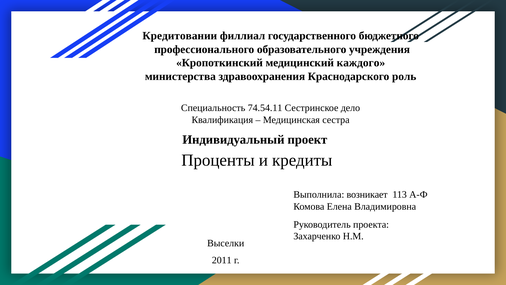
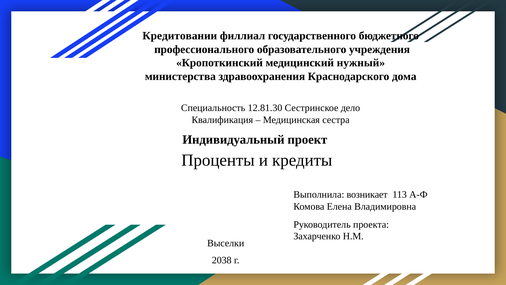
каждого: каждого -> нужный (361, 63)
роль: роль -> дома (404, 76)
74.54.11: 74.54.11 -> 12.81.30 (265, 108)
2011: 2011 -> 2038 (222, 260)
